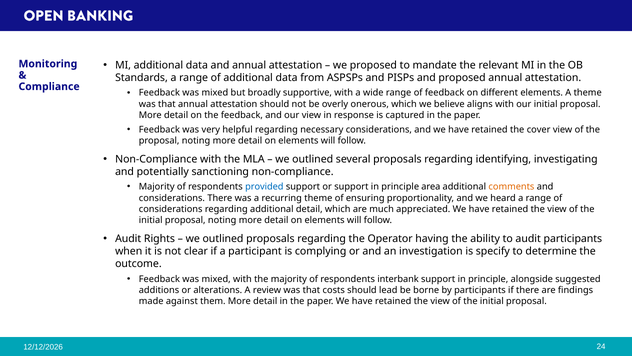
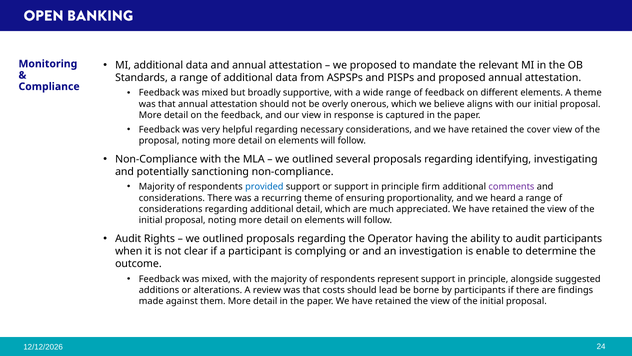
area: area -> firm (431, 187)
comments colour: orange -> purple (511, 187)
specify: specify -> enable (493, 251)
interbank: interbank -> represent (398, 279)
